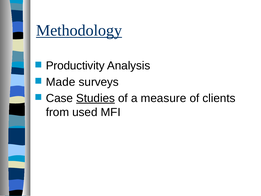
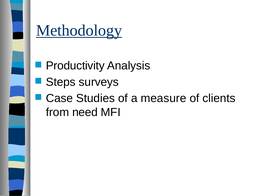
Made: Made -> Steps (61, 82)
Studies underline: present -> none (96, 98)
used: used -> need (85, 112)
